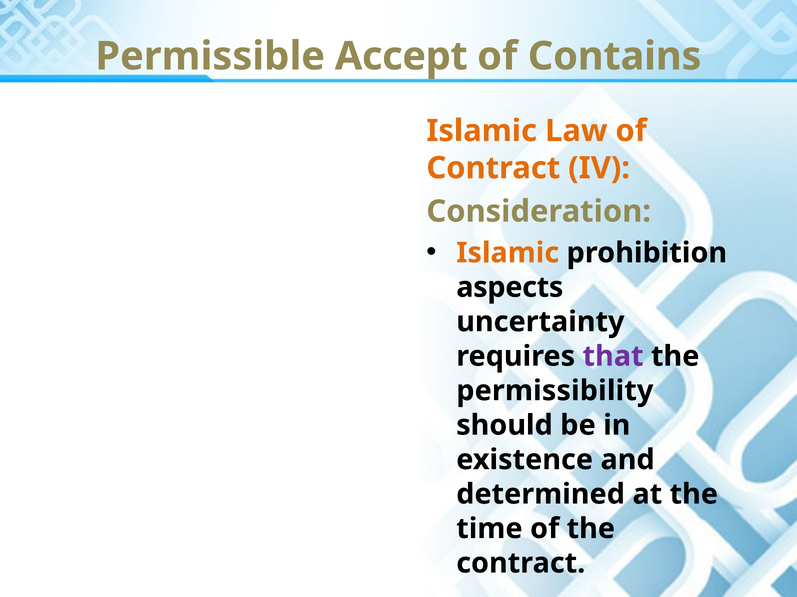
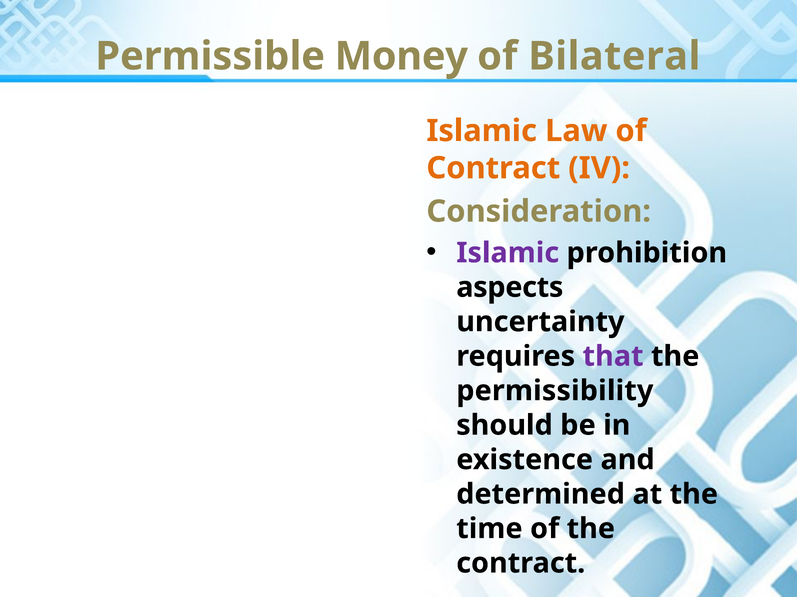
Accept: Accept -> Money (401, 56)
Contains: Contains -> Bilateral (614, 56)
Islamic colour: orange -> purple (508, 253)
